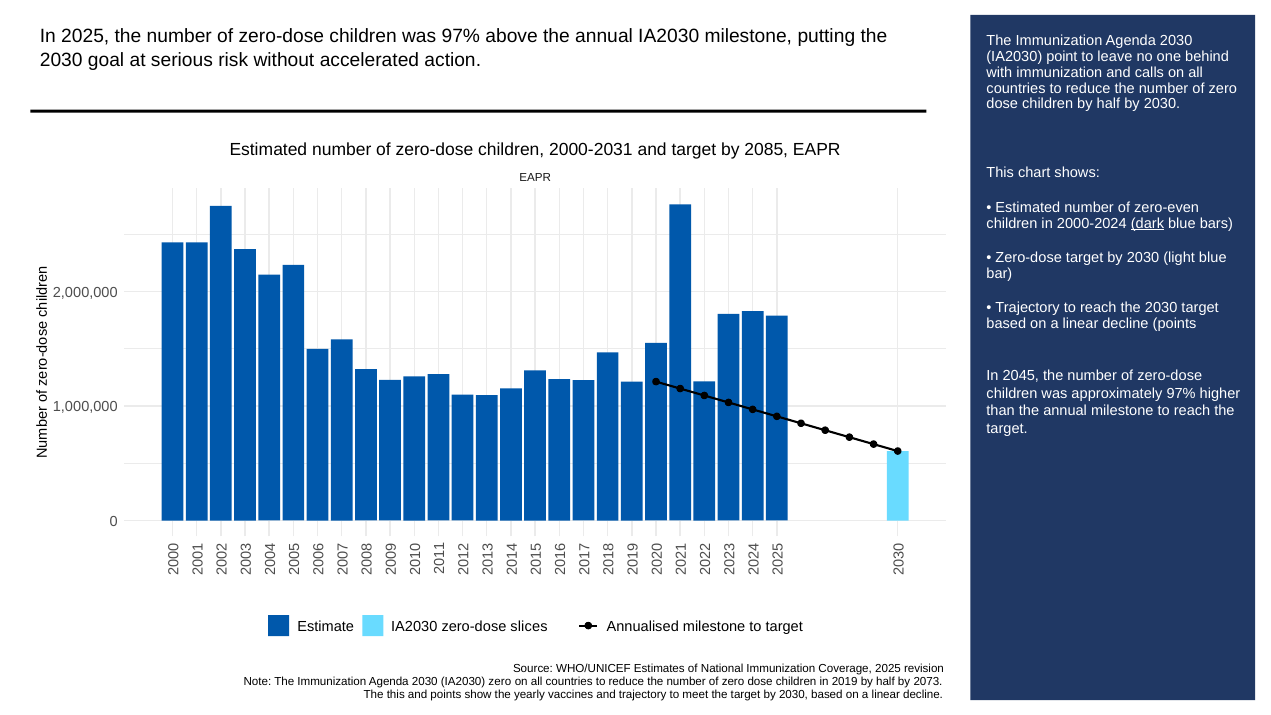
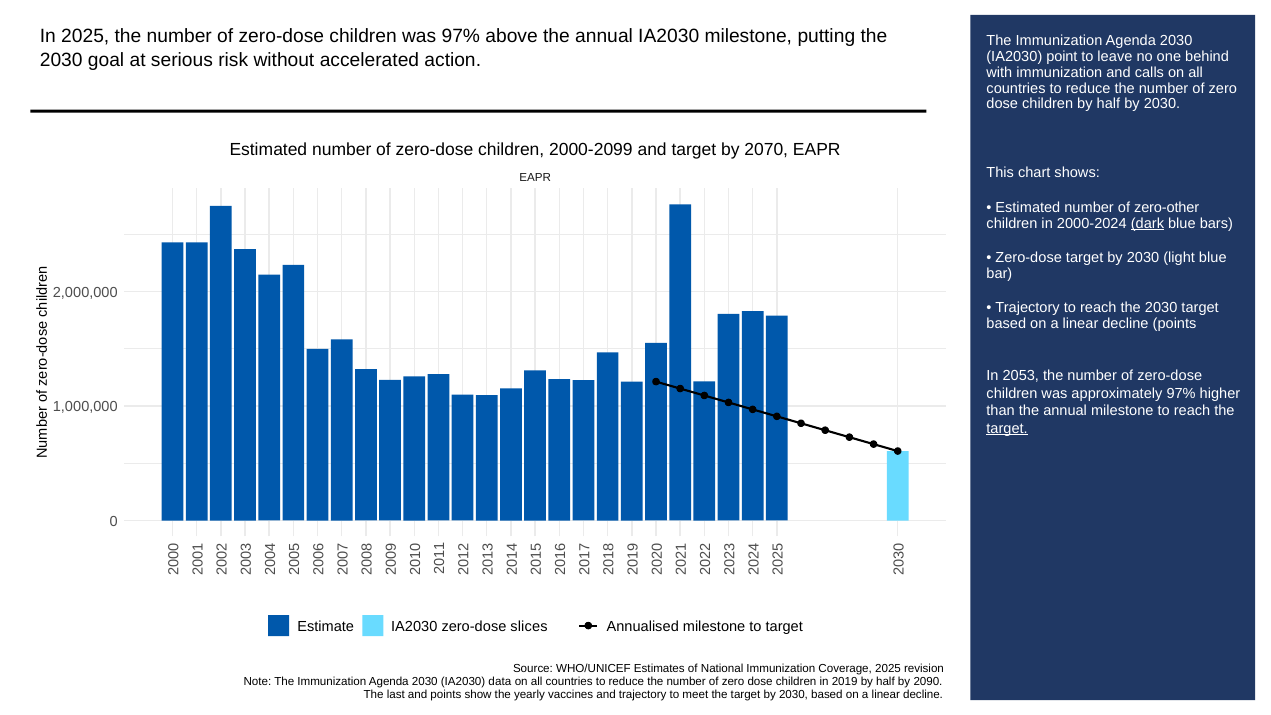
2000-2031: 2000-2031 -> 2000-2099 (591, 150)
2085: 2085 -> 2070 (766, 150)
zero-even: zero-even -> zero-other (1167, 207)
2045: 2045 -> 2053 (1021, 376)
target underline: none -> present (1007, 428)
IA2030 zero: zero -> data (500, 682)
2073: 2073 -> 2090 (928, 682)
The this: this -> last (396, 694)
